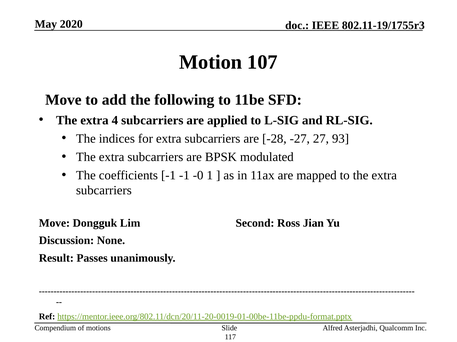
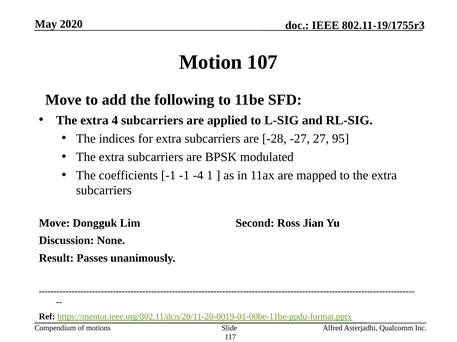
93: 93 -> 95 (341, 139)
-0: -0 -> -4 (198, 176)
